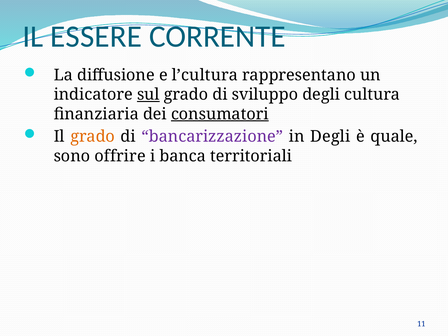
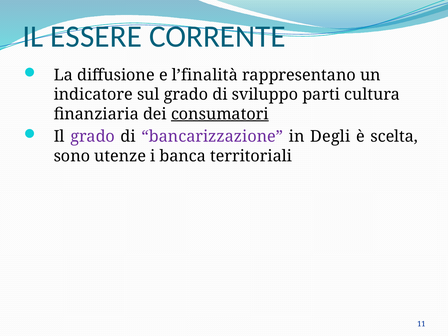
l’cultura: l’cultura -> l’finalità (205, 75)
sul underline: present -> none (148, 95)
sviluppo degli: degli -> parti (321, 95)
grado colour: orange -> purple (93, 137)
quale: quale -> scelta (394, 137)
offrire: offrire -> utenze (120, 156)
